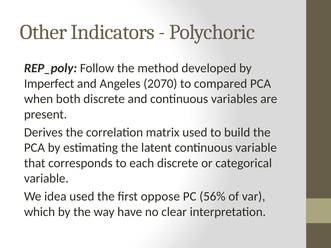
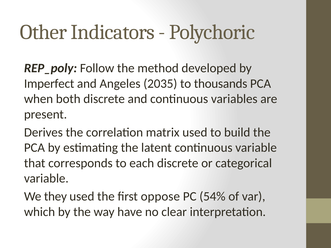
2070: 2070 -> 2035 (160, 84)
compared: compared -> thousands (221, 84)
idea: idea -> they (55, 197)
56%: 56% -> 54% (212, 197)
